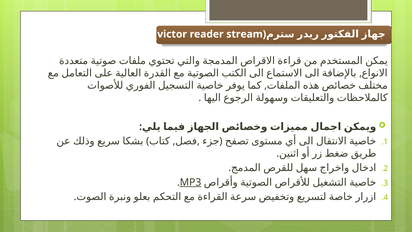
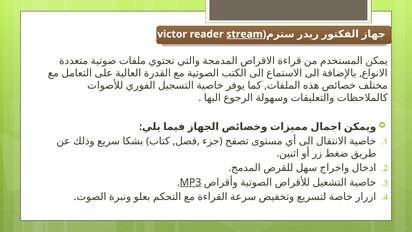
stream underline: none -> present (245, 34)
